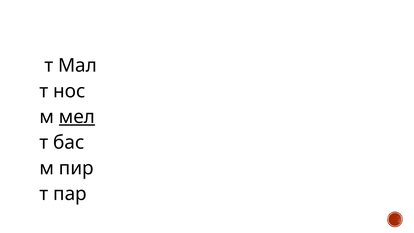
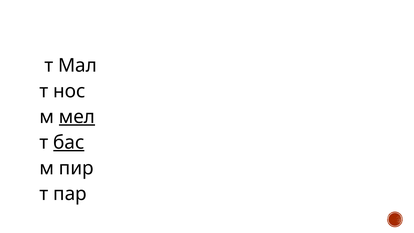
бас underline: none -> present (69, 142)
